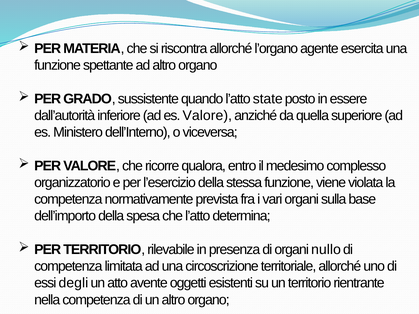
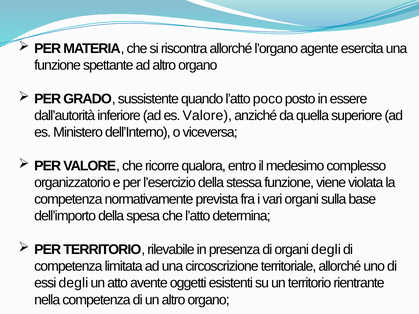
state: state -> poco (268, 99)
organi nullo: nullo -> degli (326, 250)
